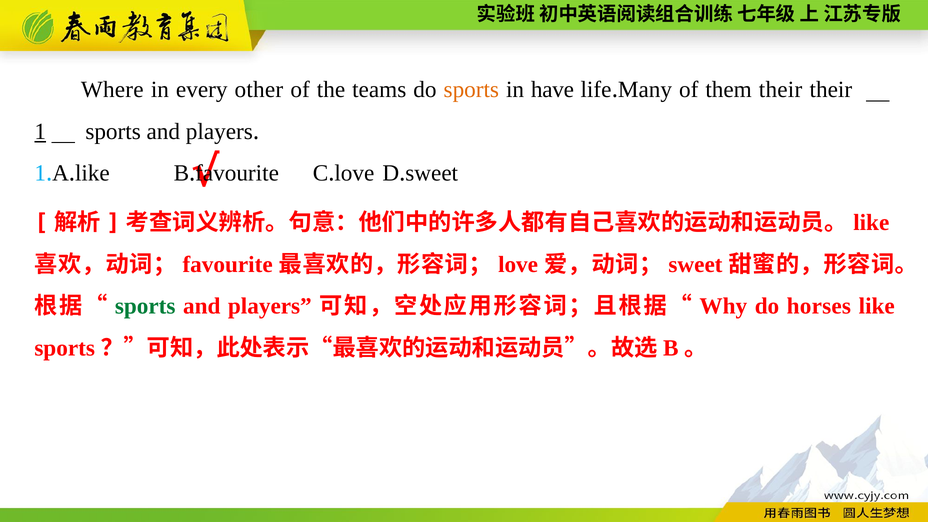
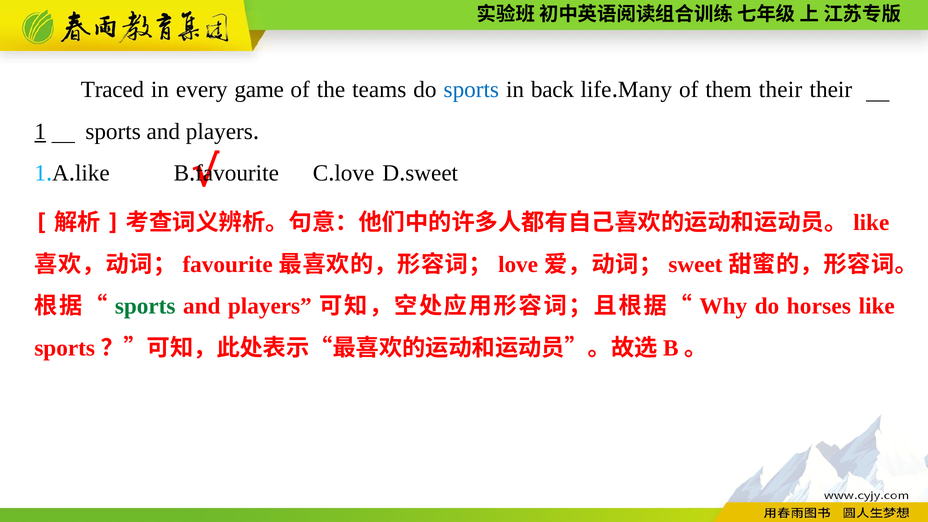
Where: Where -> Traced (112, 90)
other: other -> game (259, 90)
sports colour: orange -> blue (471, 90)
have: have -> back (552, 90)
